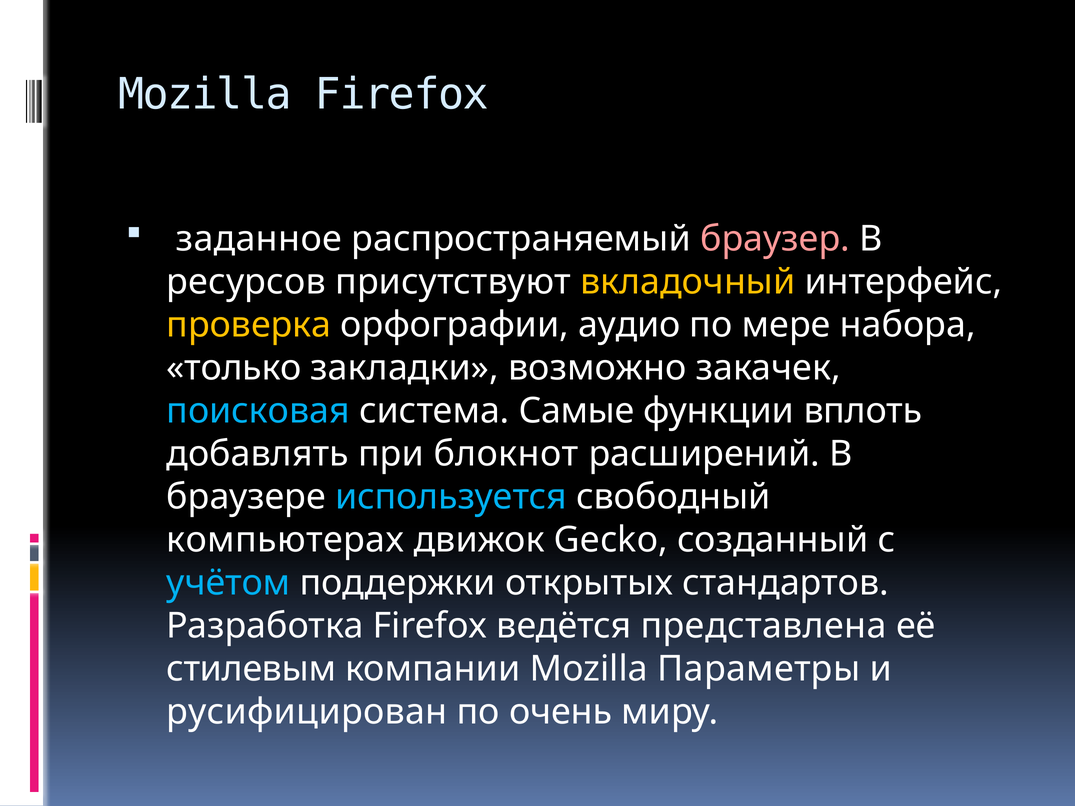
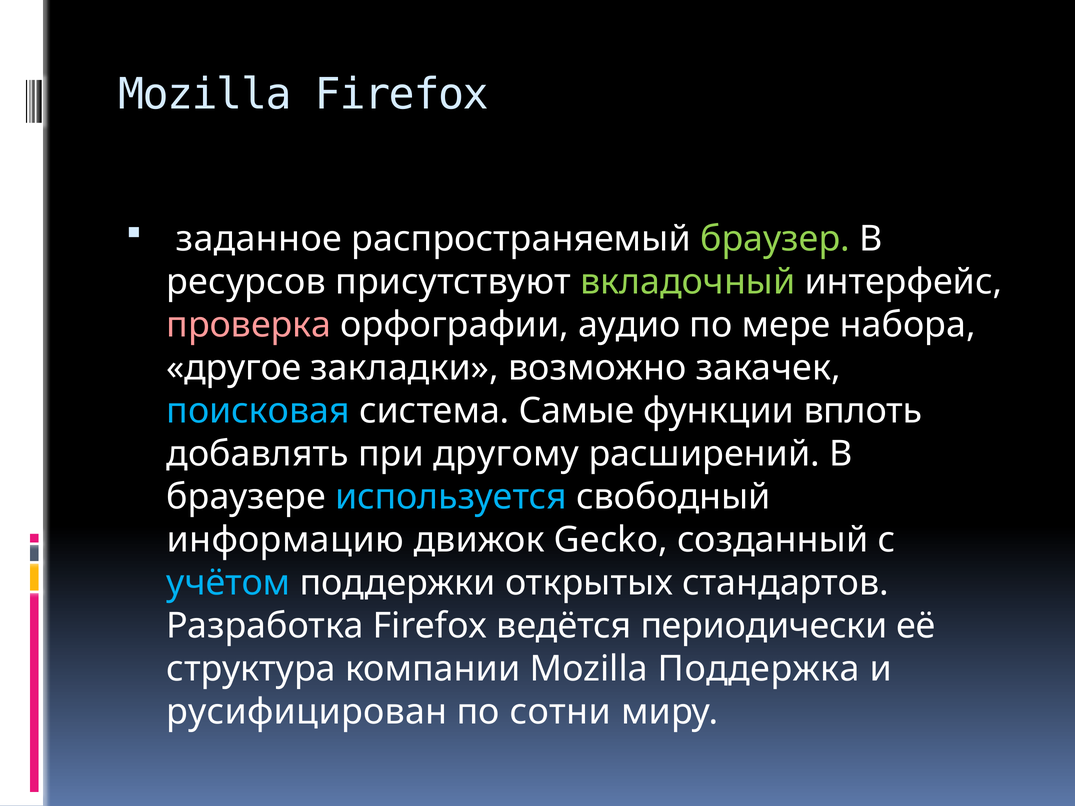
браузер colour: pink -> light green (775, 239)
вкладочный colour: yellow -> light green (688, 282)
проверка colour: yellow -> pink (249, 325)
только: только -> другое (234, 368)
блокнот: блокнот -> другому (506, 454)
компьютерах: компьютерах -> информацию (285, 540)
представлена: представлена -> периодически (764, 626)
стилевым: стилевым -> структура (251, 669)
Параметры: Параметры -> Поддержка (759, 669)
очень: очень -> сотни (560, 712)
